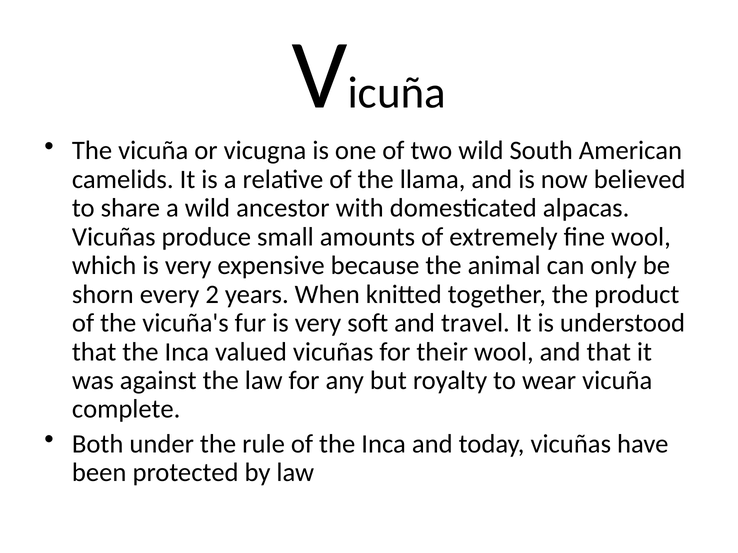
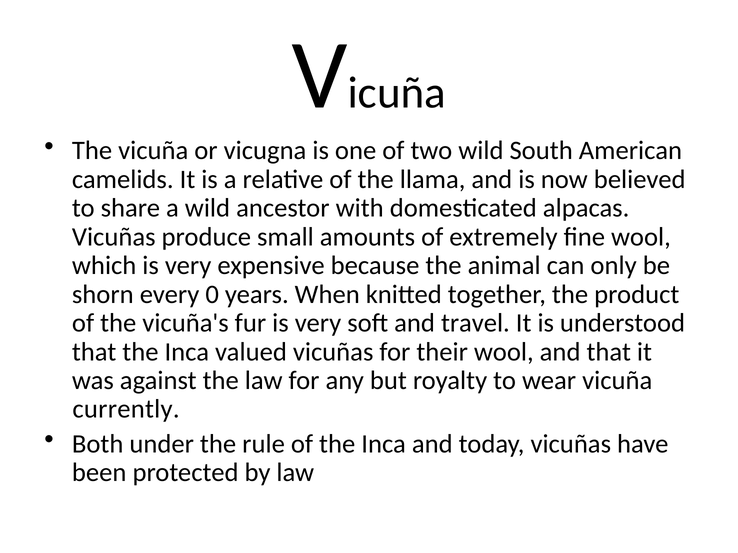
2: 2 -> 0 (212, 295)
complete: complete -> currently (126, 410)
